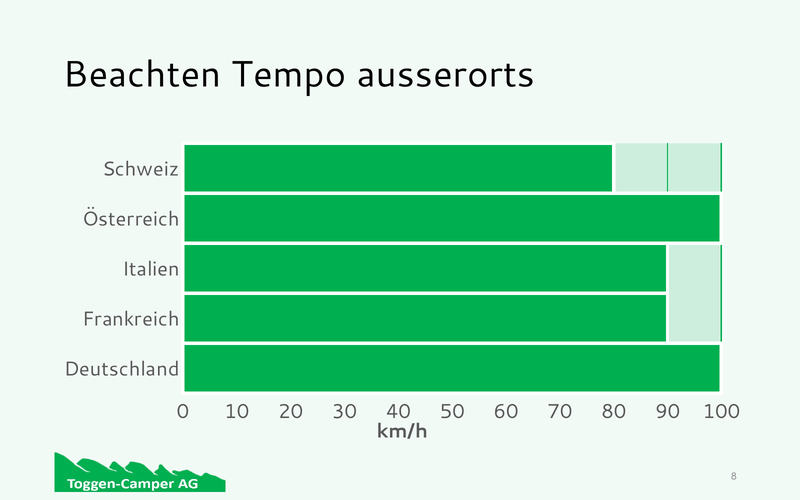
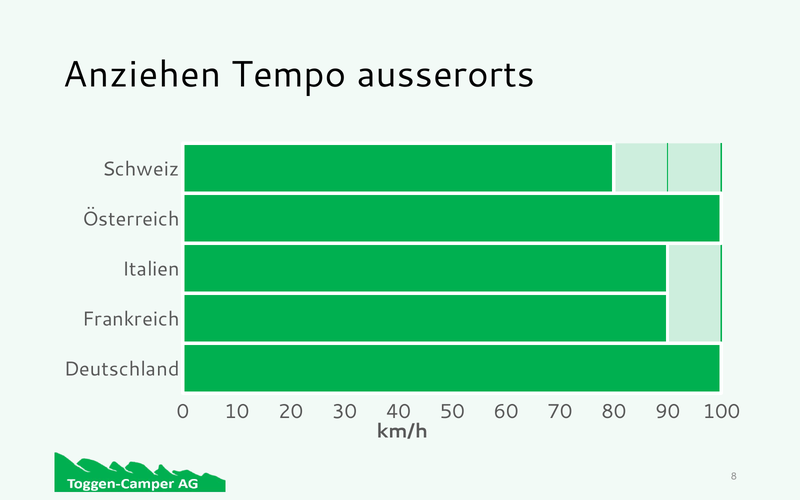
Beachten: Beachten -> Anziehen (142, 75)
